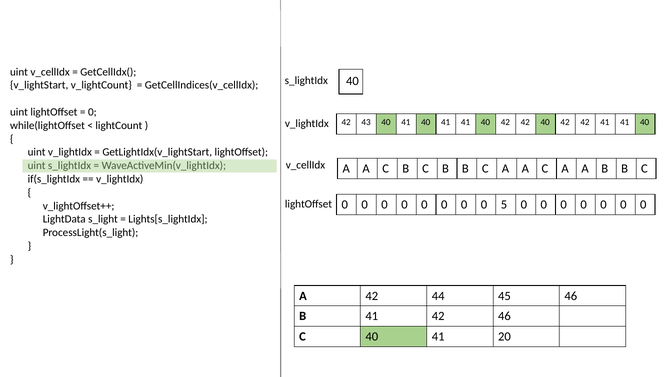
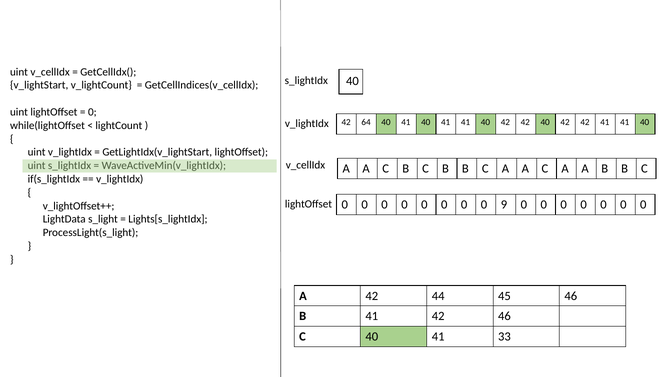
43: 43 -> 64 (366, 122)
5: 5 -> 9 (504, 205)
20: 20 -> 33 (504, 337)
